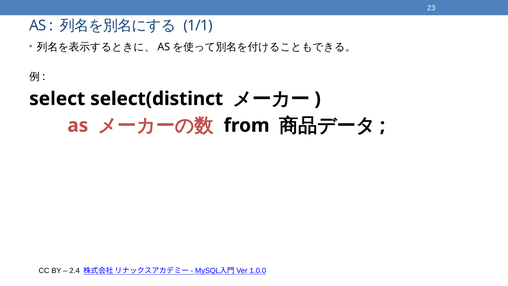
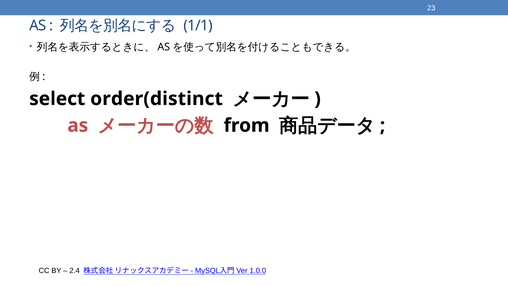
select(distinct: select(distinct -> order(distinct (157, 99)
